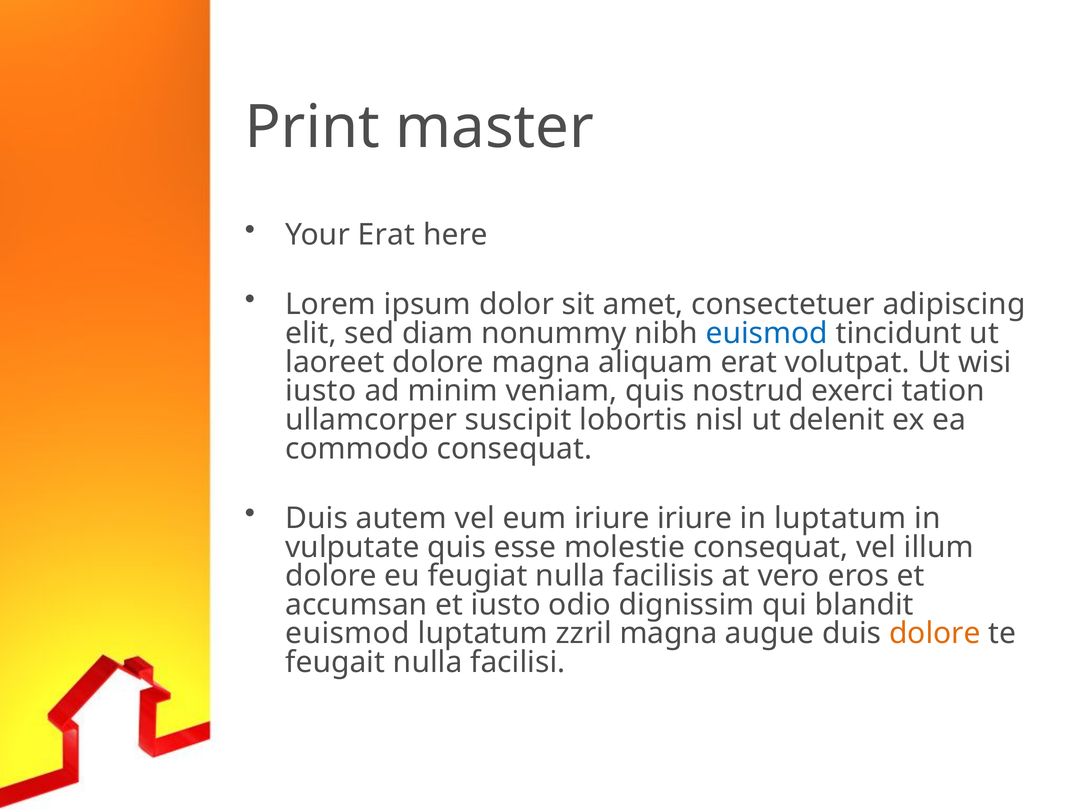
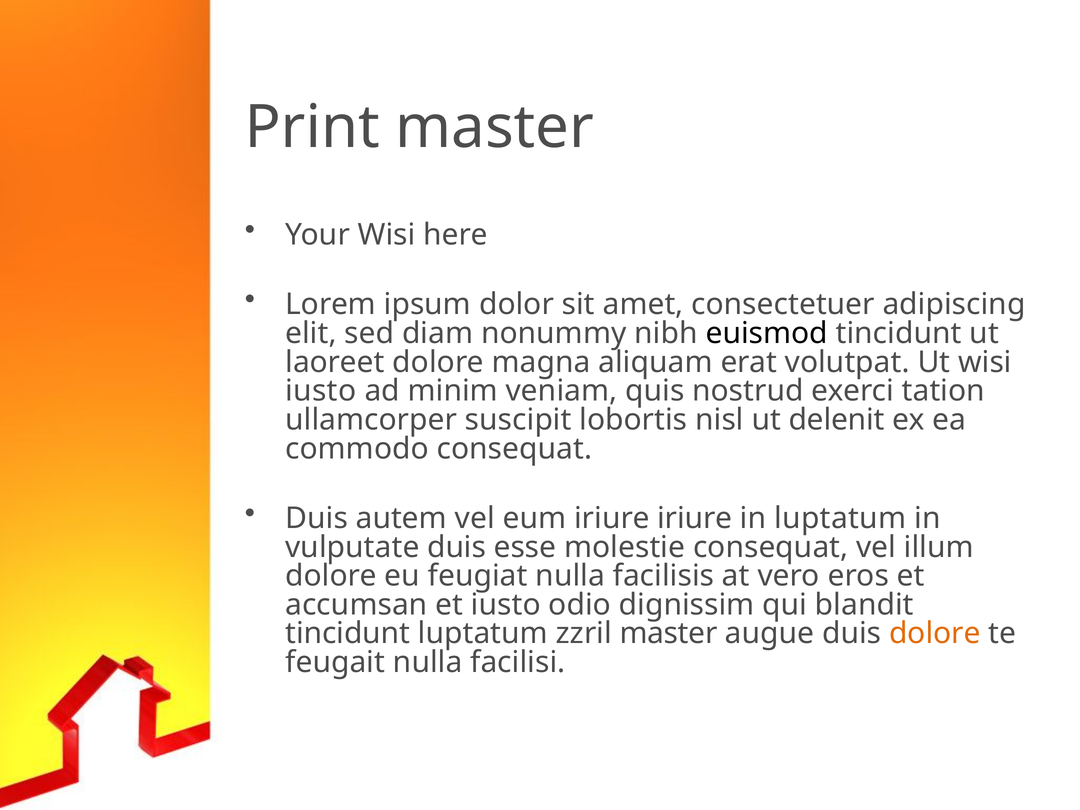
Your Erat: Erat -> Wisi (387, 235)
euismod colour: blue -> black (767, 333)
vulputate quis: quis -> duis (457, 547)
euismod: euismod -> tincidunt (348, 634)
zzril magna: magna -> master (669, 634)
